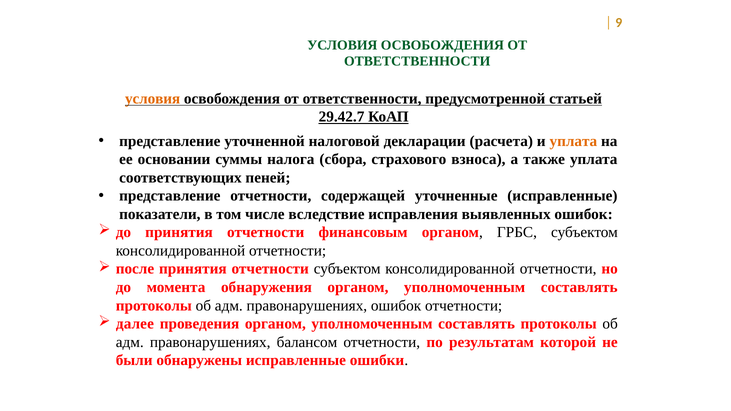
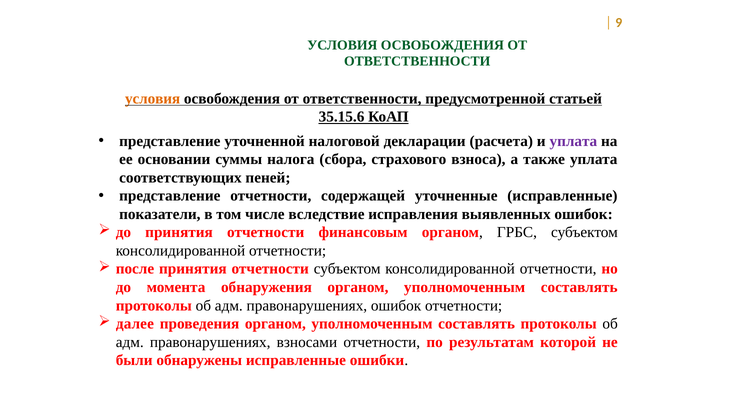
29.42.7: 29.42.7 -> 35.15.6 (342, 117)
уплата colour: orange -> purple (573, 141)
балансом: балансом -> взносами (307, 342)
